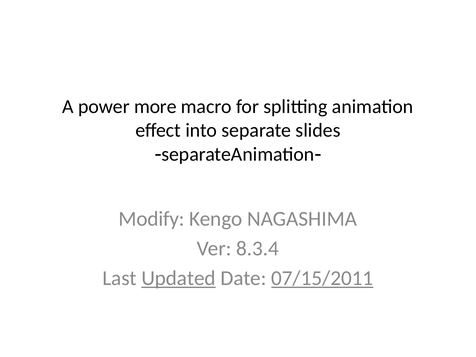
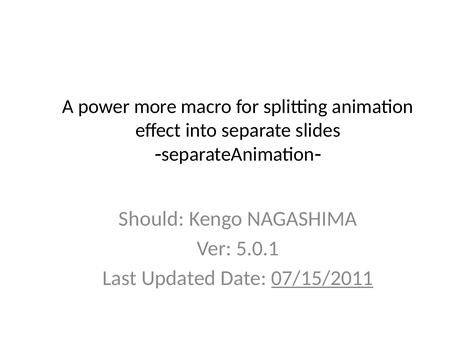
Modify: Modify -> Should (151, 219)
8.3.4: 8.3.4 -> 5.0.1 (258, 248)
Updated underline: present -> none (179, 278)
